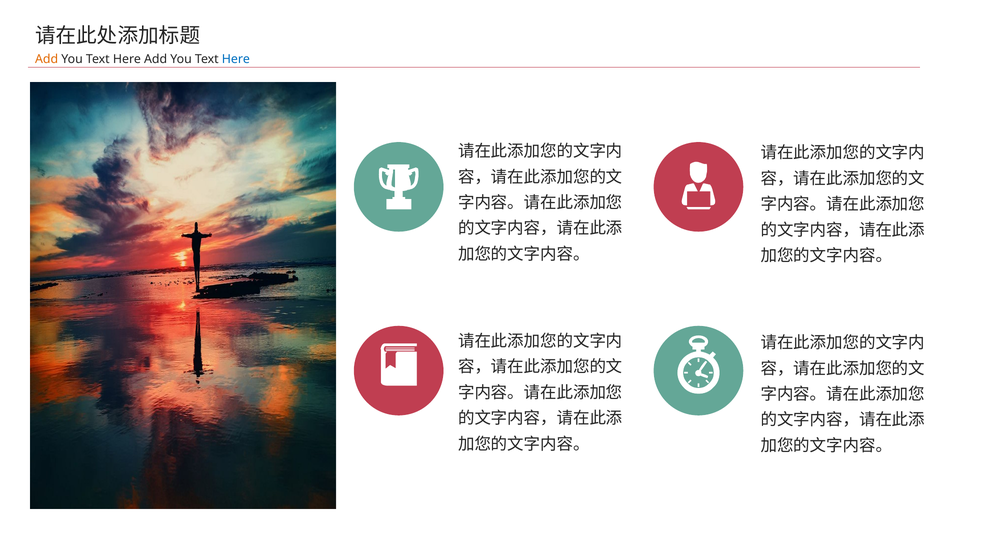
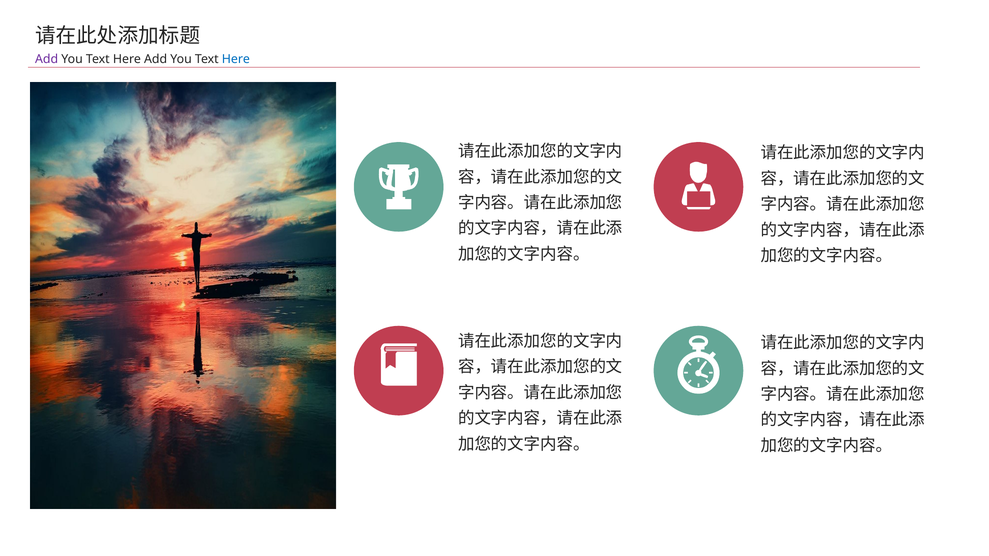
Add colour: orange -> purple (47, 59)
